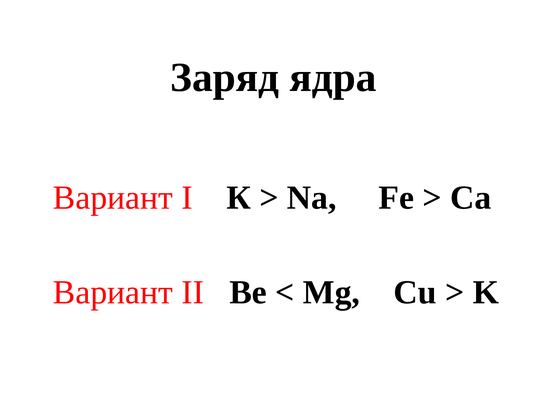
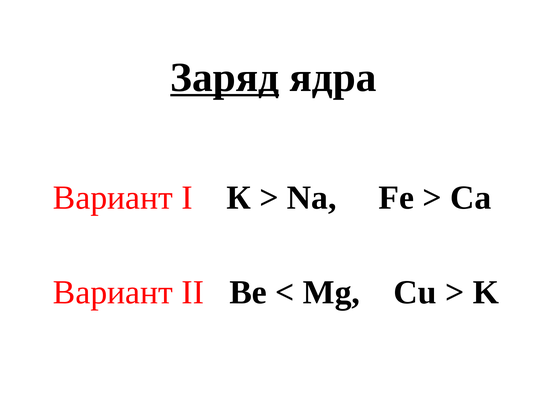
Заряд underline: none -> present (225, 77)
